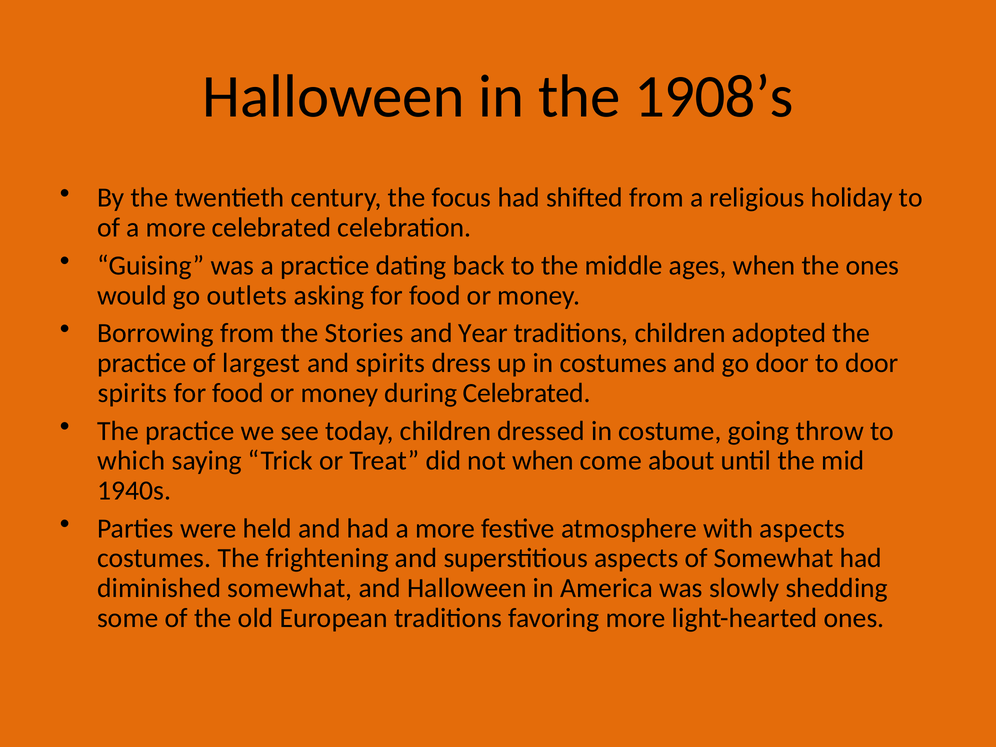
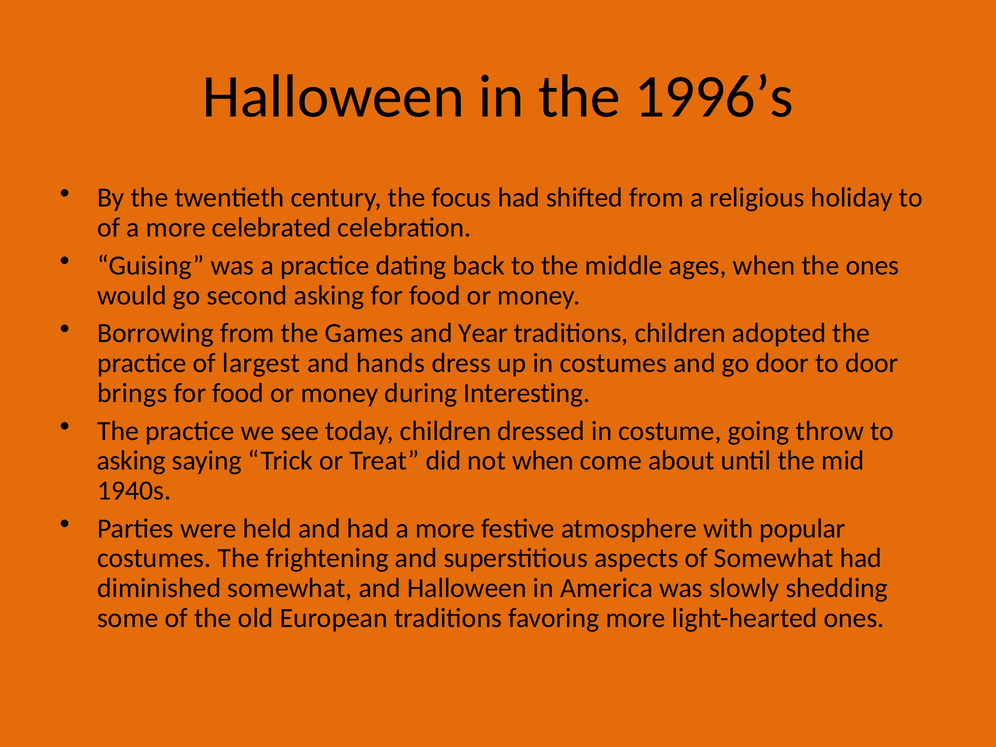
1908’s: 1908’s -> 1996’s (714, 96)
outlets: outlets -> second (247, 295)
Stories: Stories -> Games (364, 333)
and spirits: spirits -> hands (390, 363)
spirits: spirits -> brings (132, 393)
during Celebrated: Celebrated -> Interesting (527, 393)
which: which -> asking (131, 461)
with aspects: aspects -> popular (802, 528)
